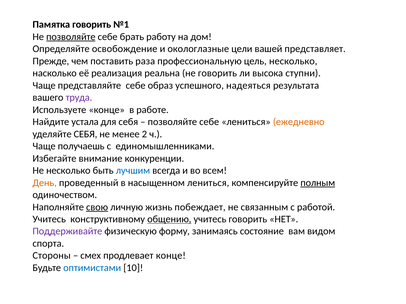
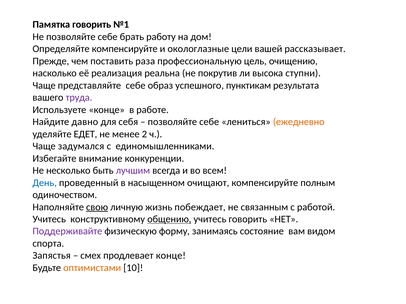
позволяйте underline: present -> none (71, 37)
Определяйте освобождение: освобождение -> компенсируйте (125, 49)
представляет: представляет -> рассказывает (315, 49)
цель несколько: несколько -> очищению (293, 61)
не говорить: говорить -> покрутив (218, 73)
надеяться: надеяться -> пунктикам (249, 86)
устала: устала -> давно (85, 122)
уделяйте СЕБЯ: СЕБЯ -> ЕДЕТ (86, 134)
получаешь: получаешь -> задумался (81, 146)
лучшим colour: blue -> purple (133, 171)
День colour: orange -> blue (45, 183)
насыщенном лениться: лениться -> очищают (208, 183)
полным underline: present -> none (318, 183)
Стороны: Стороны -> Запястья (52, 256)
оптимистами colour: blue -> orange (92, 268)
